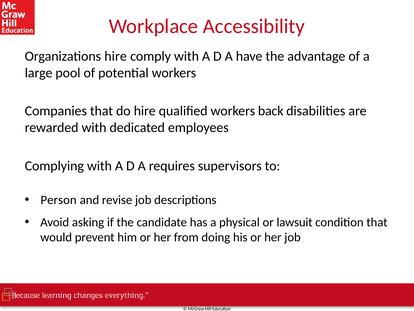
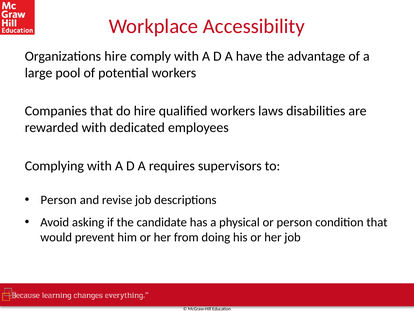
back: back -> laws (271, 111)
or lawsuit: lawsuit -> person (294, 222)
